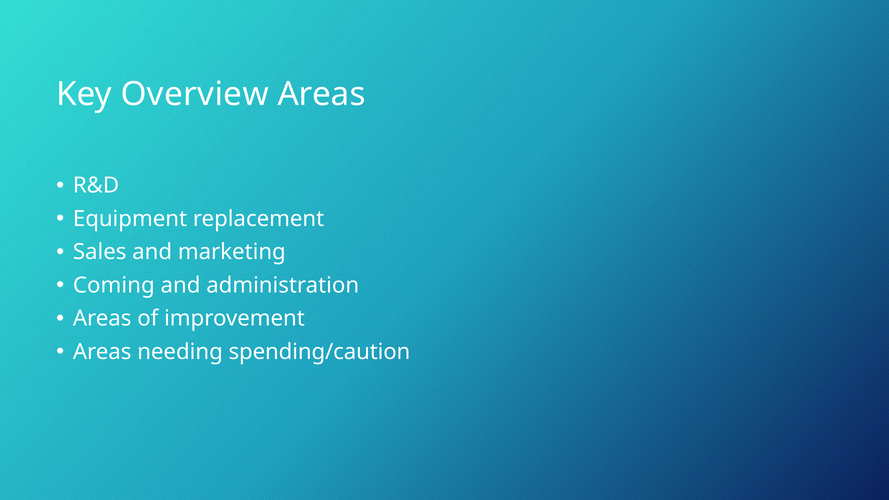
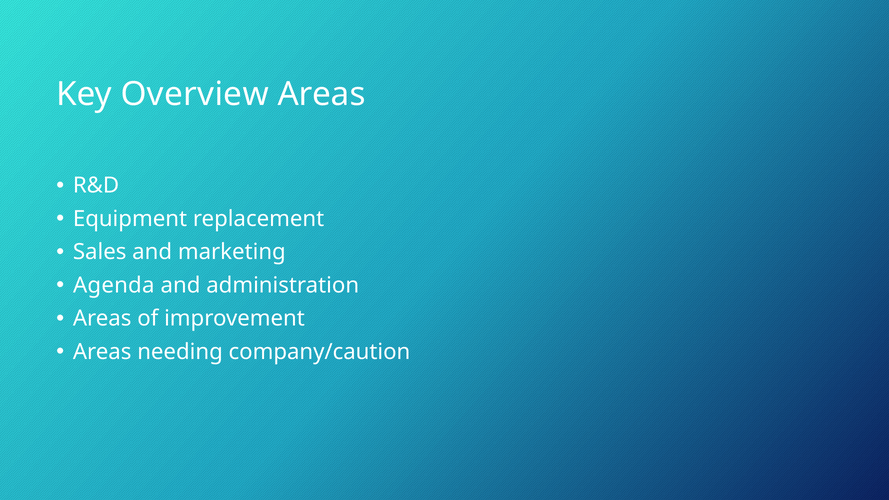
Coming: Coming -> Agenda (114, 285)
spending/caution: spending/caution -> company/caution (319, 352)
